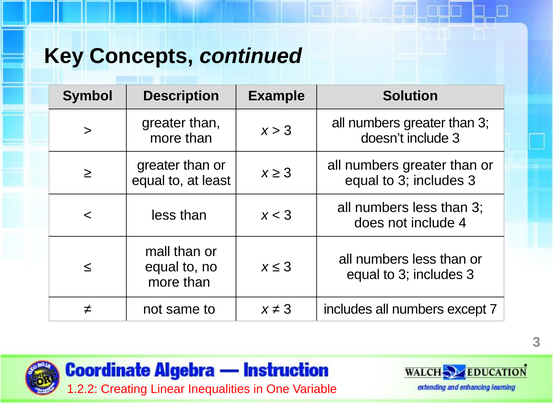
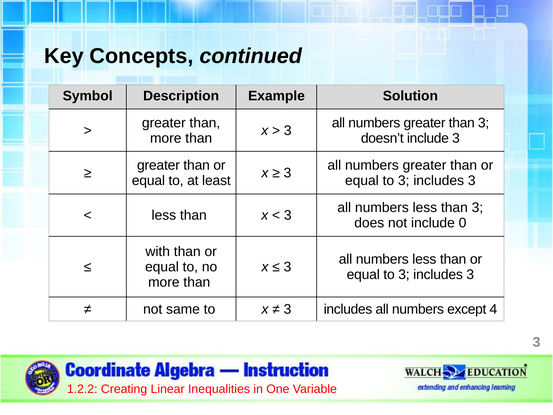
4: 4 -> 0 (463, 223)
mall: mall -> with (158, 251)
7: 7 -> 4 (493, 309)
